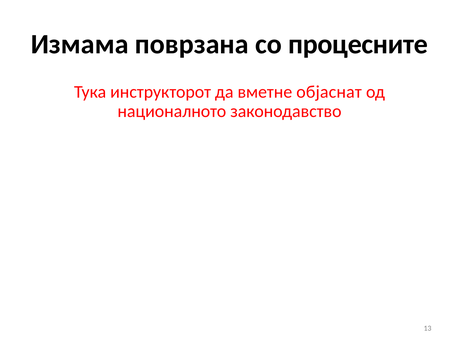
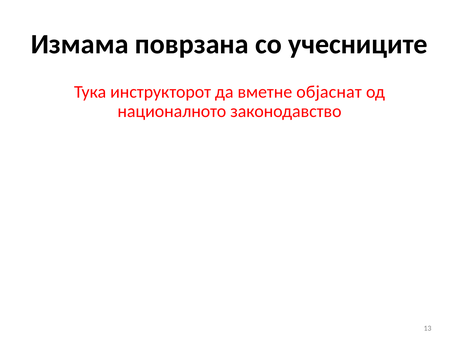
процесните: процесните -> учесниците (358, 44)
